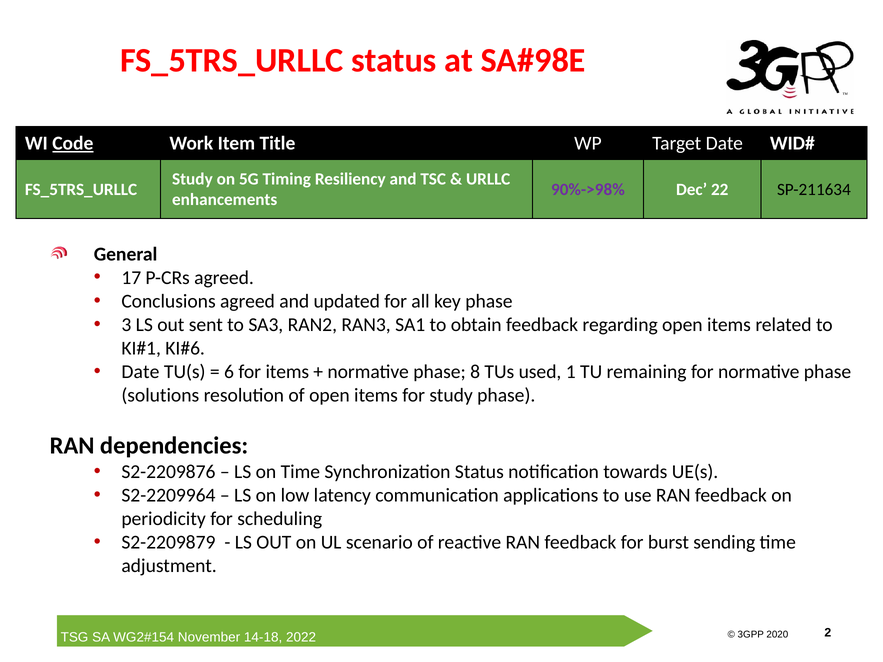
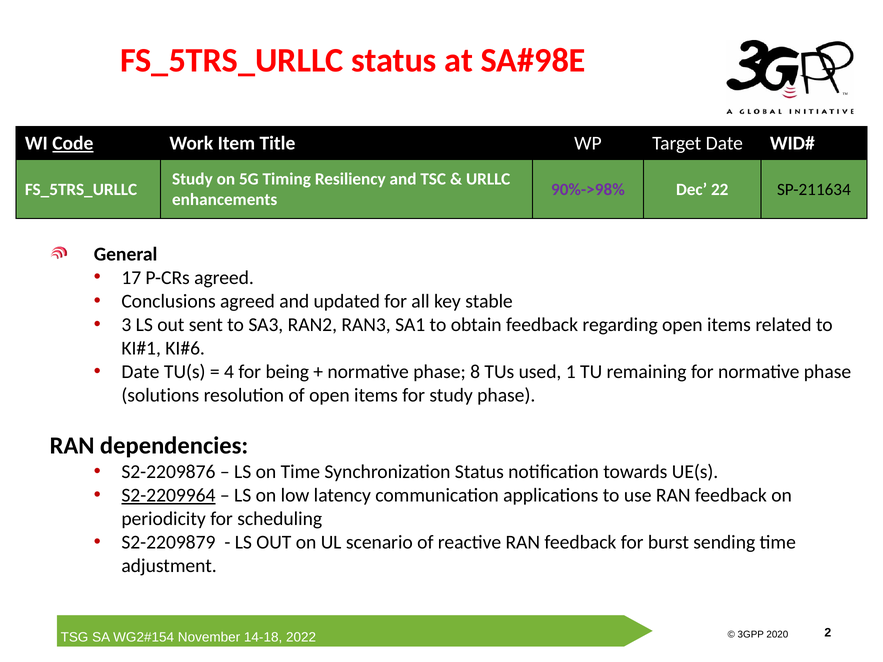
key phase: phase -> stable (489, 301)
6: 6 -> 4 (229, 372)
for items: items -> being (287, 372)
S2-2209964 underline: none -> present (168, 495)
